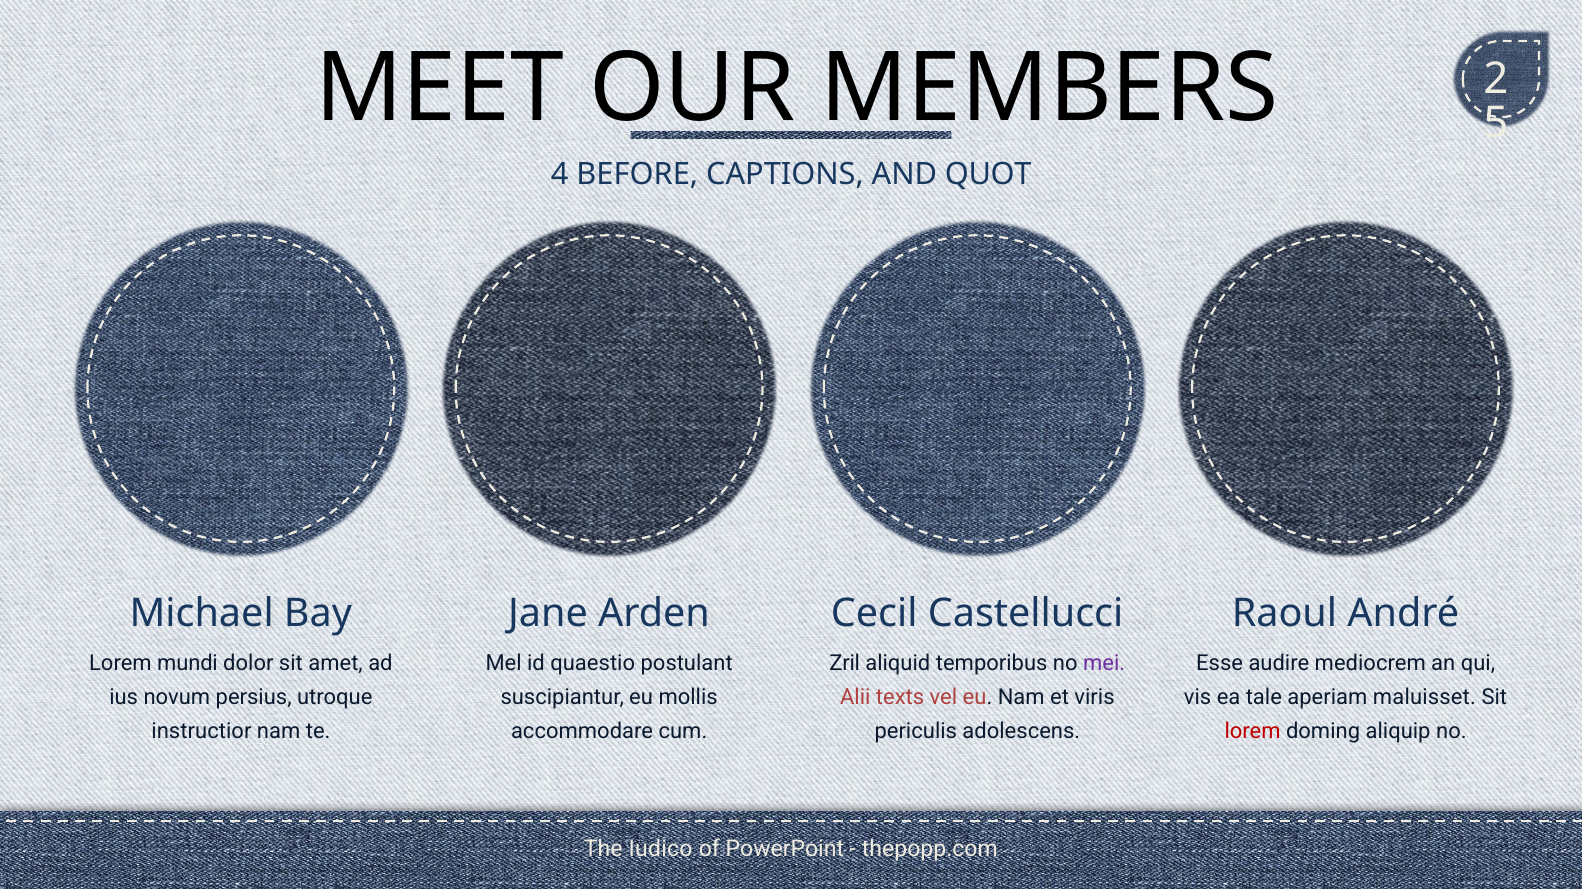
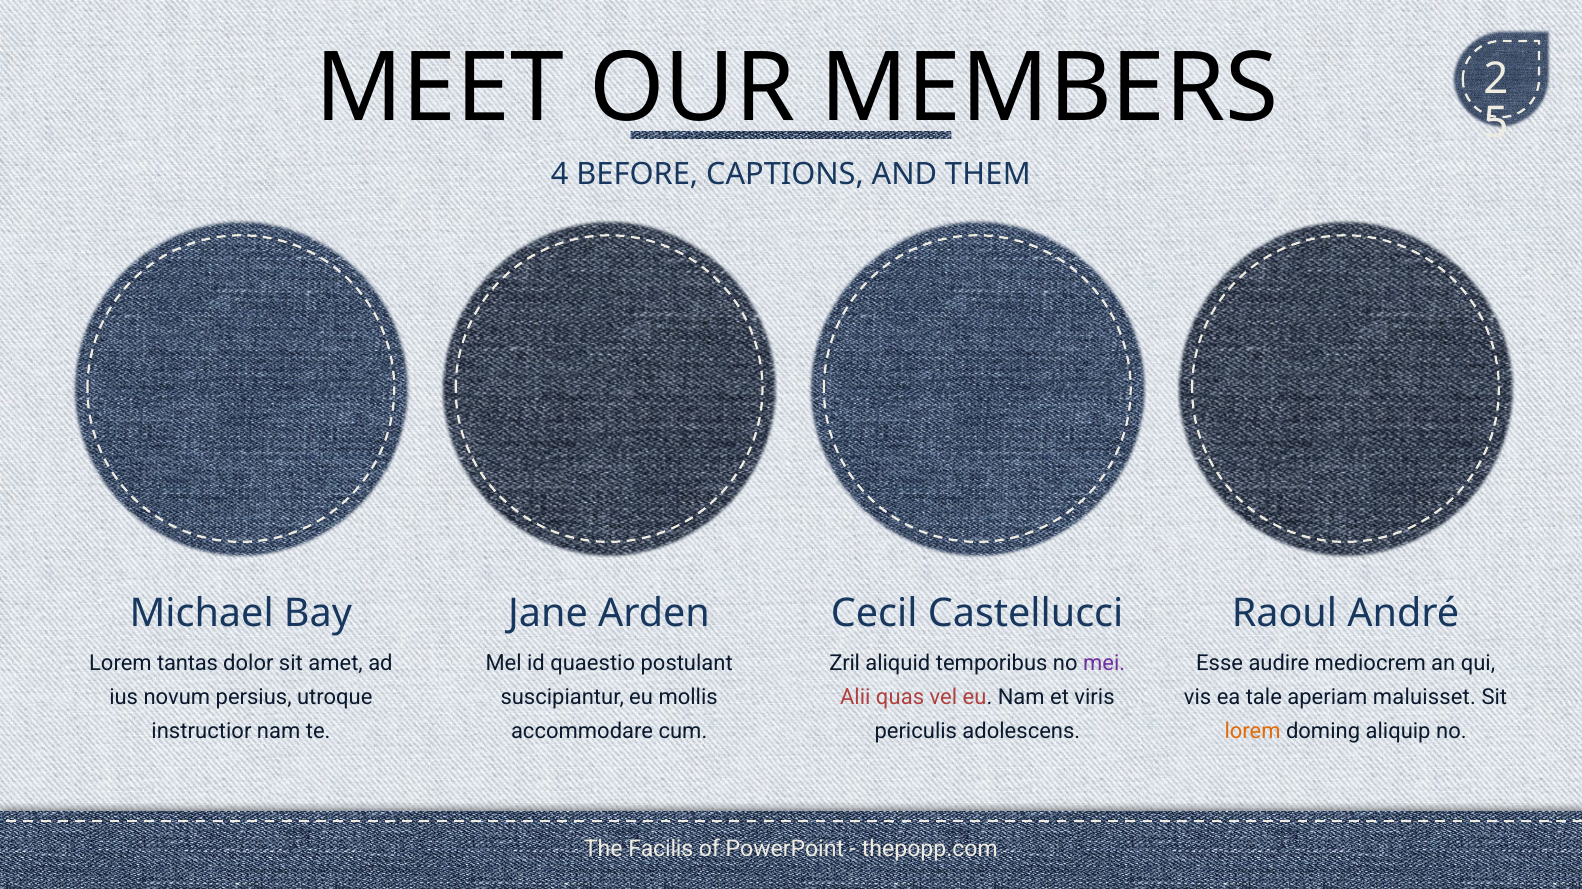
QUOT: QUOT -> THEM (988, 174)
mundi: mundi -> tantas (188, 664)
texts: texts -> quas (900, 698)
lorem colour: red -> orange (1253, 732)
Iudico: Iudico -> Facilis (661, 850)
